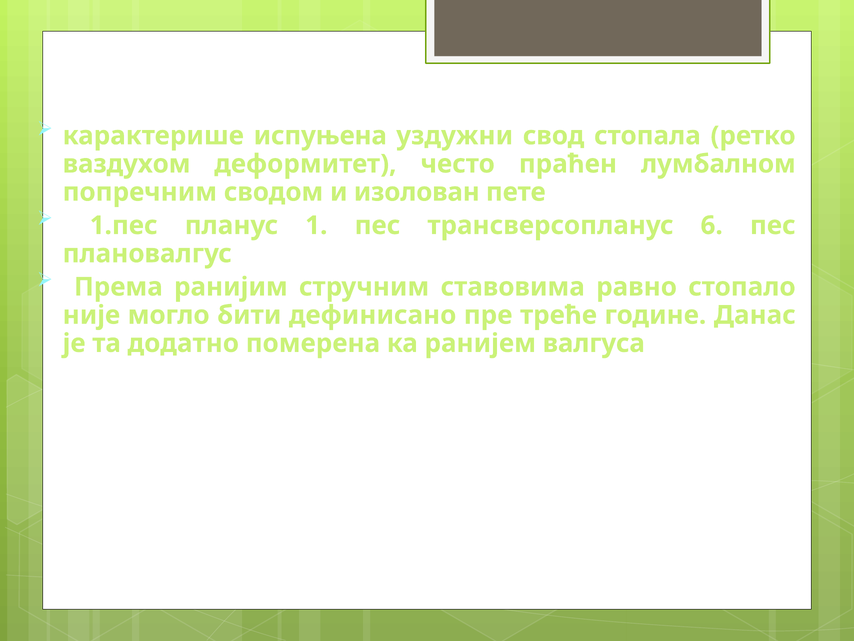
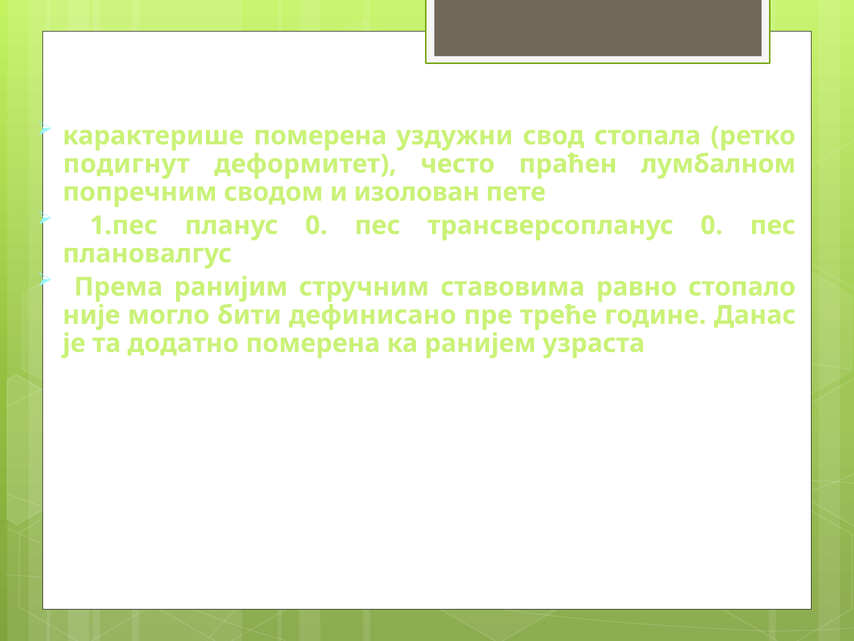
карактерише испуњена: испуњена -> померена (320, 136)
ваздухом: ваздухом -> подигнут (126, 164)
планус 1: 1 -> 0 (316, 225)
трансверсопланус 6: 6 -> 0 (712, 225)
валгуса: валгуса -> узраста (594, 343)
